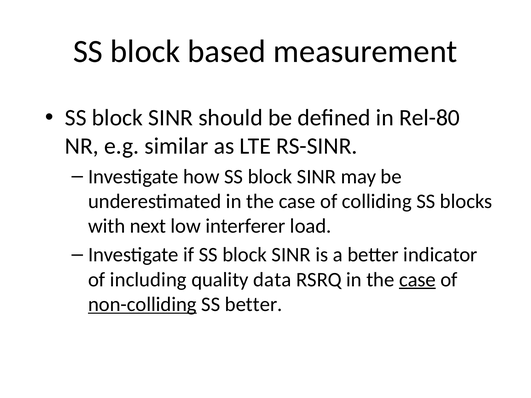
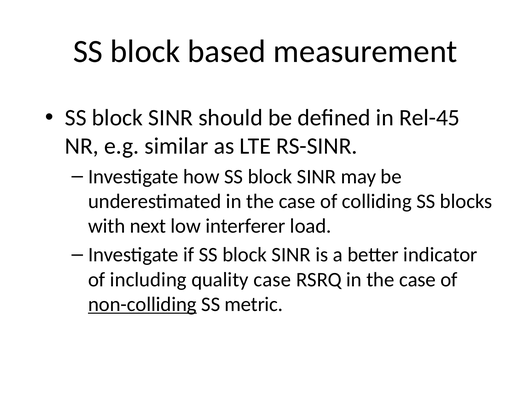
Rel-80: Rel-80 -> Rel-45 (429, 118)
quality data: data -> case (272, 280)
case underline: present -> none (417, 280)
SS better: better -> metric (254, 304)
